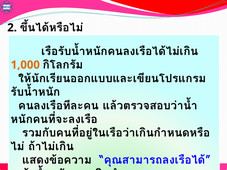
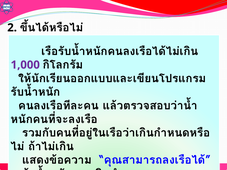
1,000 colour: orange -> purple (25, 65)
